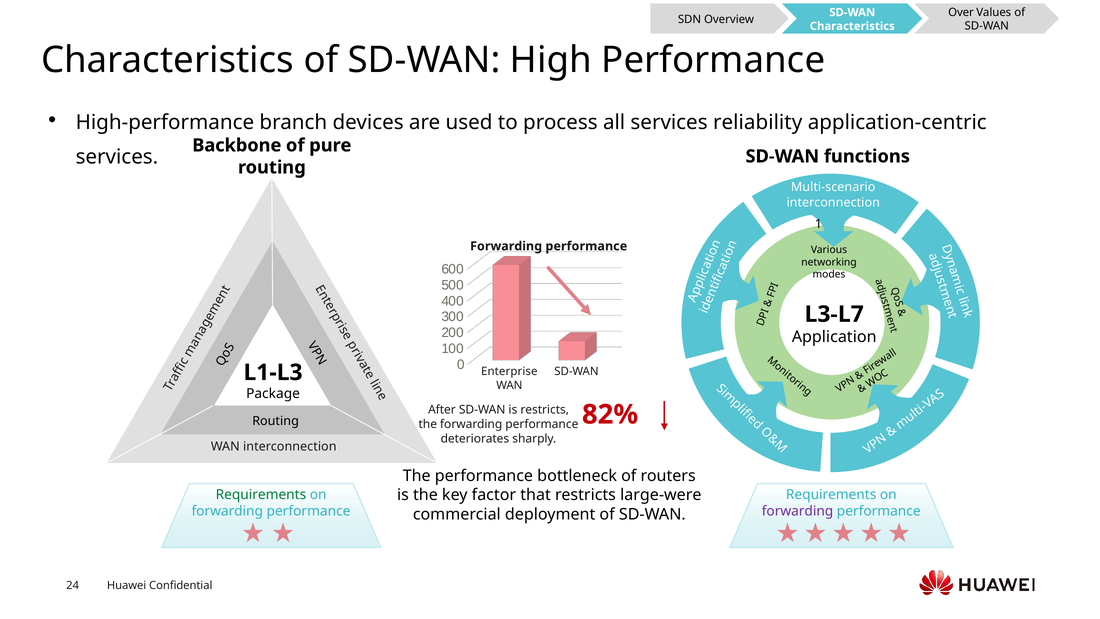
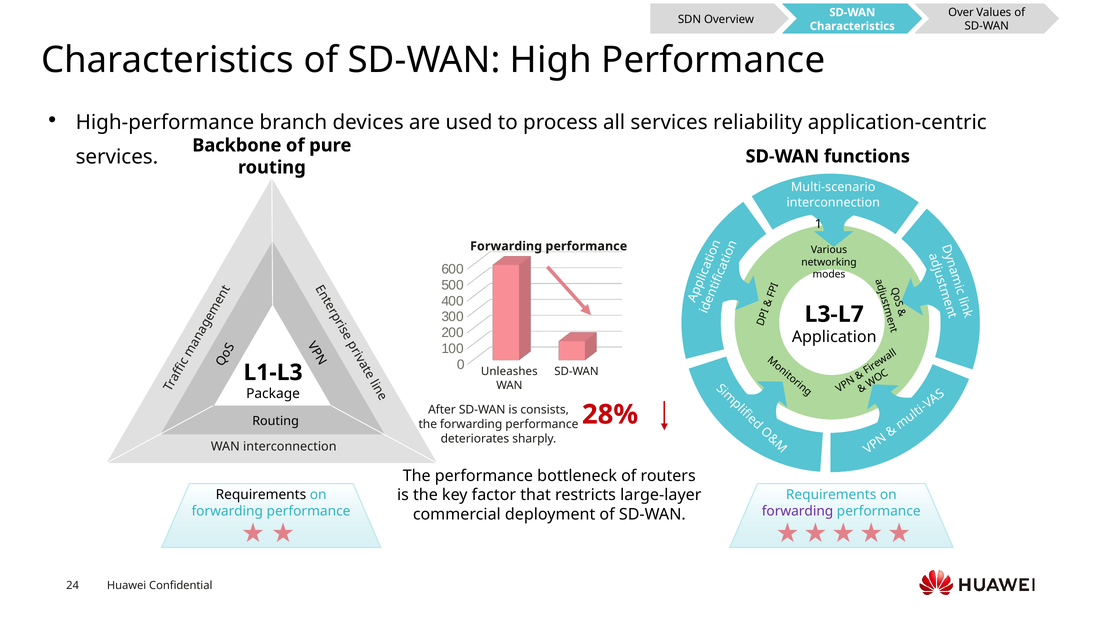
Enterprise: Enterprise -> Unleashes (509, 372)
is restricts: restricts -> consists (545, 410)
82%: 82% -> 28% (610, 414)
large-were: large-were -> large-layer (661, 495)
Requirements colour: green -> black (261, 494)
